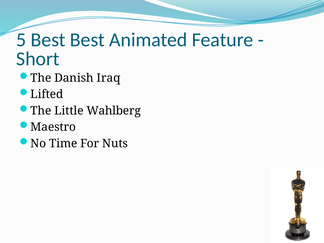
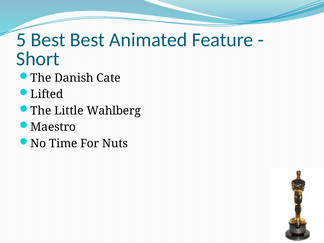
Iraq: Iraq -> Cate (109, 78)
